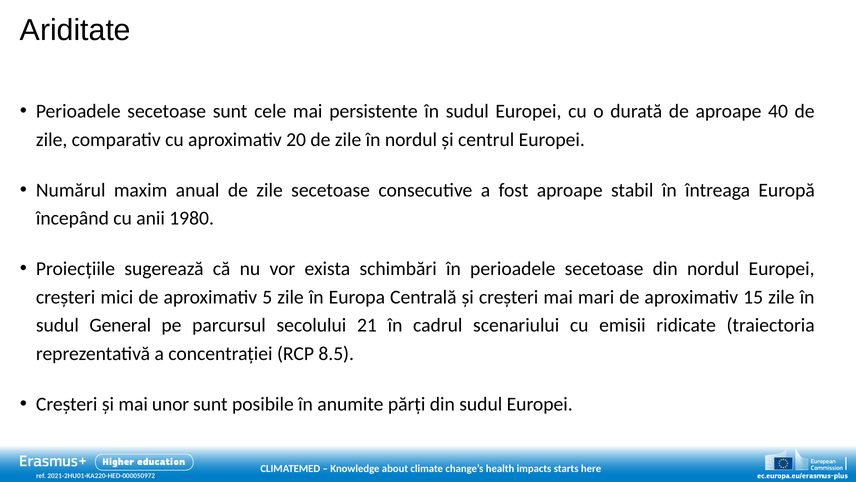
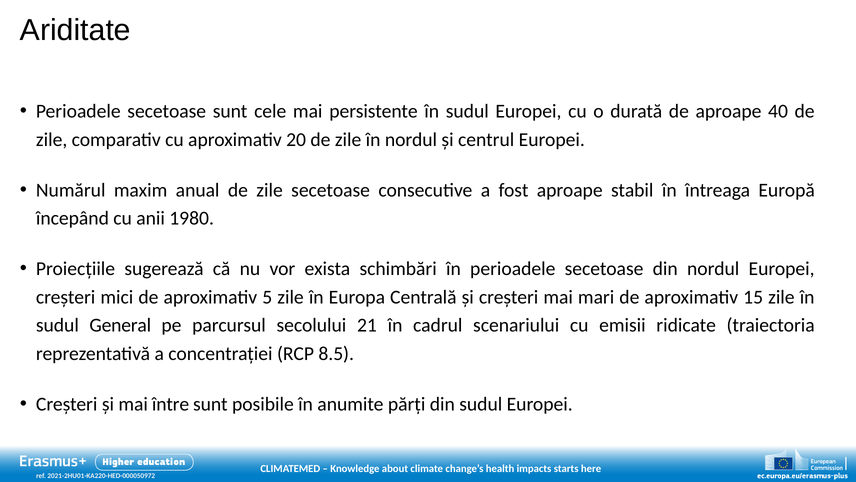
unor: unor -> între (171, 404)
